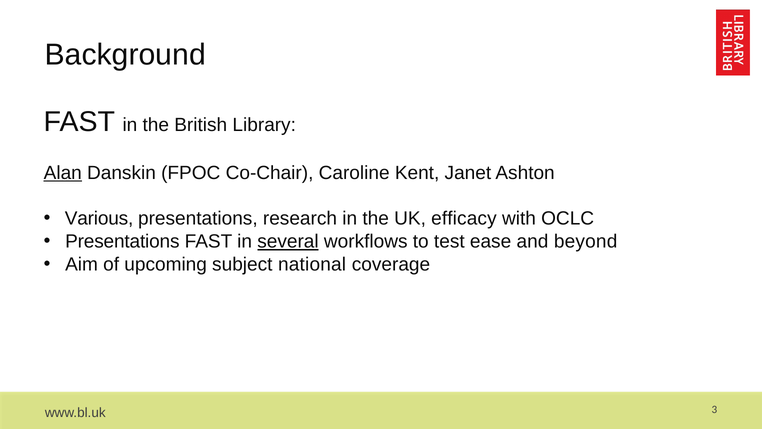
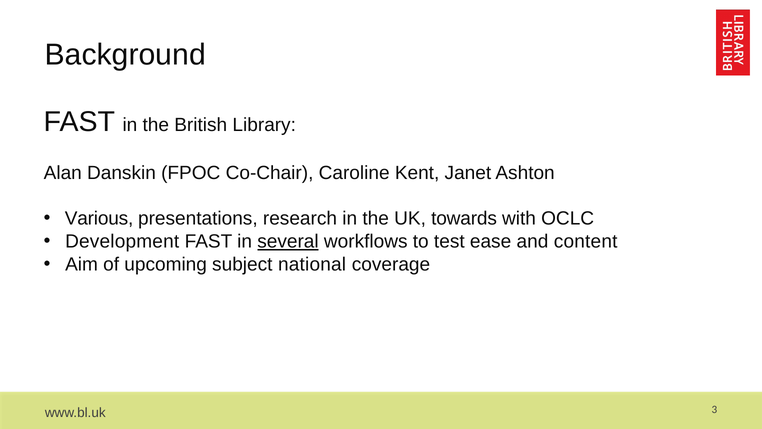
Alan underline: present -> none (63, 173)
efficacy: efficacy -> towards (464, 218)
Presentations: Presentations -> Development (122, 241)
beyond: beyond -> content (586, 241)
